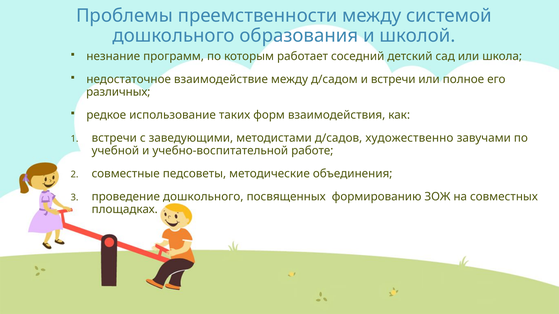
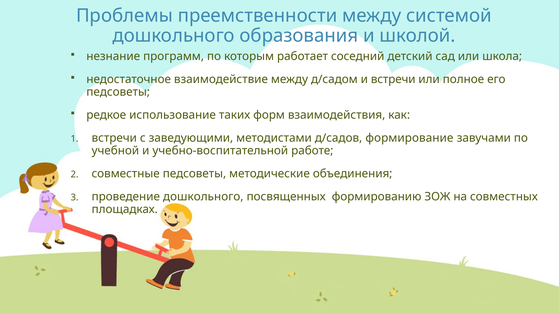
различных: различных -> педсоветы (118, 92)
художественно: художественно -> формирование (409, 138)
